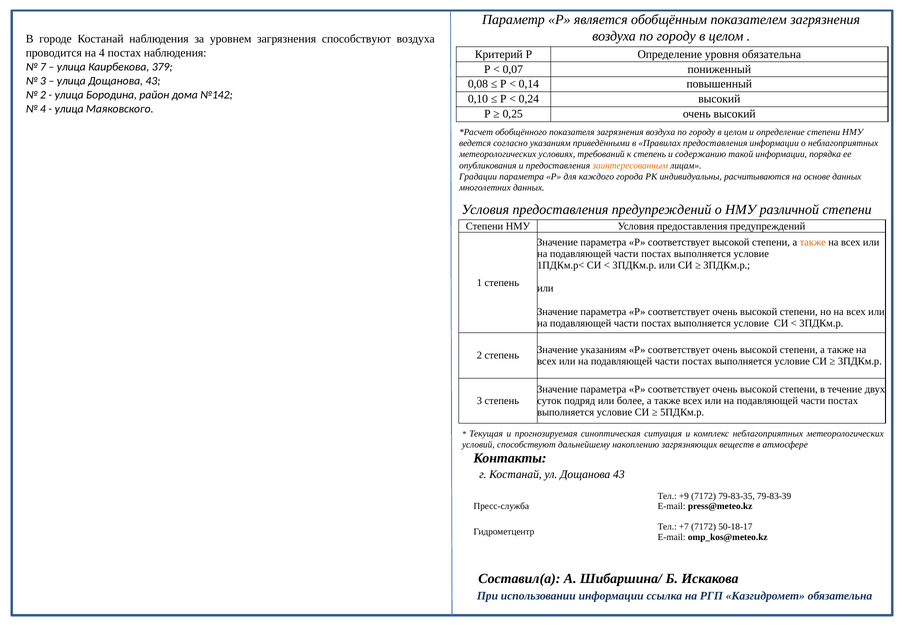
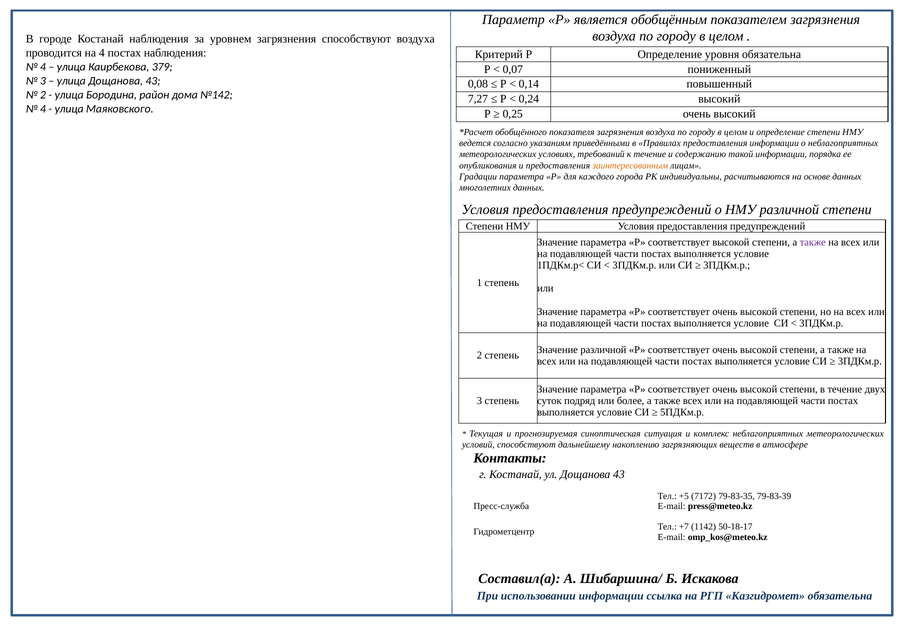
7: 7 -> 4 (43, 67)
0,10: 0,10 -> 7,27 (478, 99)
к степень: степень -> течение (650, 154)
также colour: orange -> purple (813, 242)
Значение указаниям: указаниям -> различной (603, 350)
+9: +9 -> +5 (684, 496)
+7 7172: 7172 -> 1142 (704, 527)
